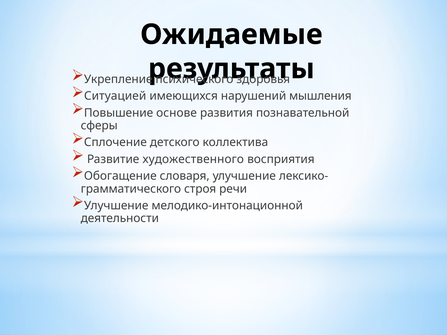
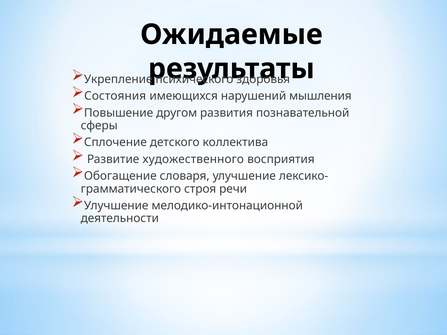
Ситуацией: Ситуацией -> Состояния (115, 96)
основе: основе -> другом (177, 113)
